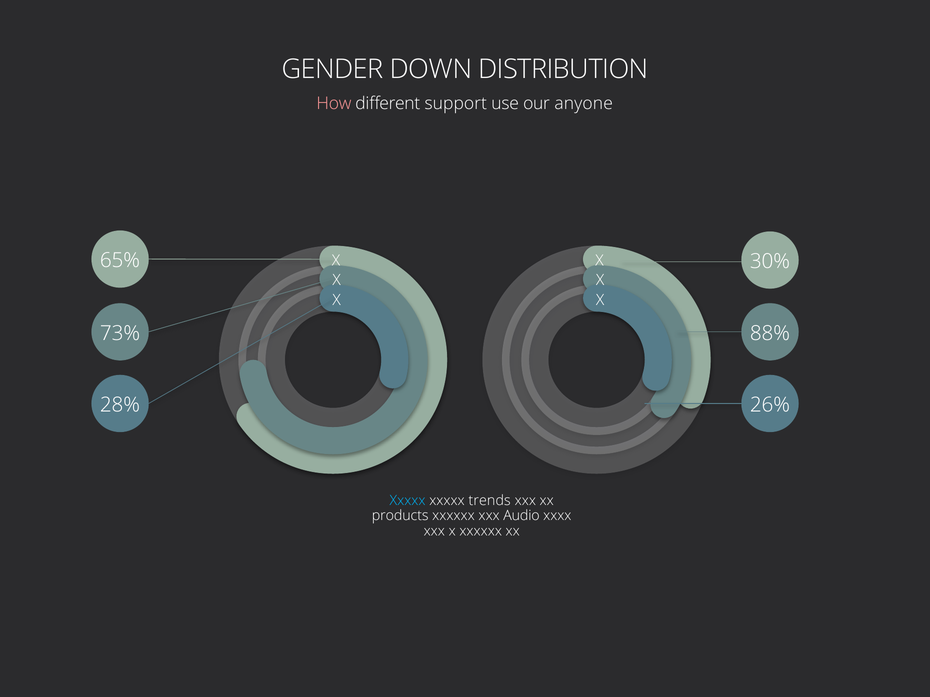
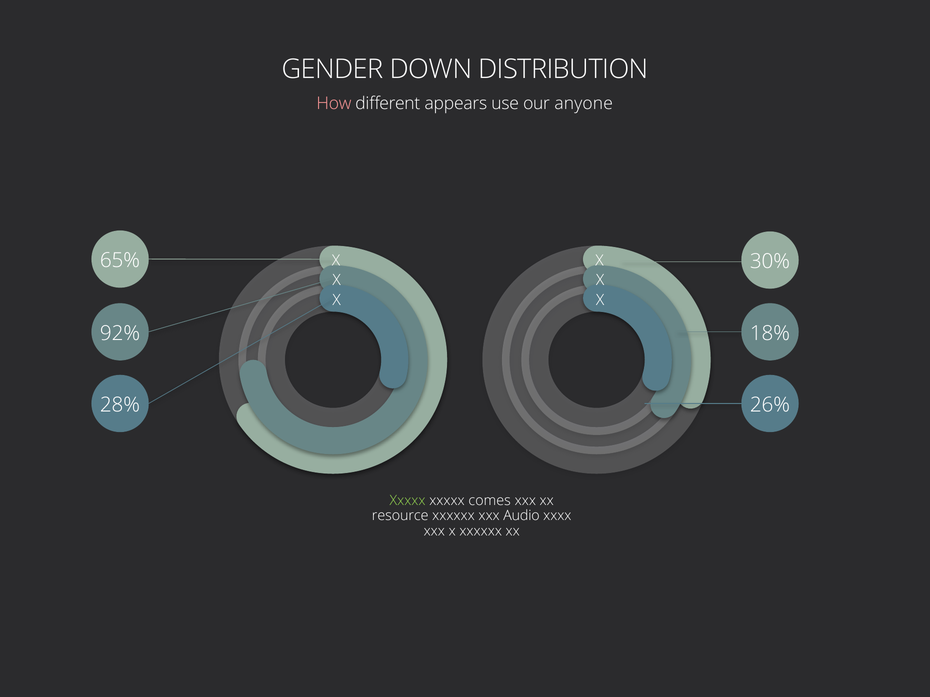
support: support -> appears (456, 104)
73%: 73% -> 92% (120, 333)
88%: 88% -> 18% (770, 333)
Xxxxx colour: light blue -> light green (408, 501)
trends: trends -> comes (490, 501)
products: products -> resource (400, 516)
